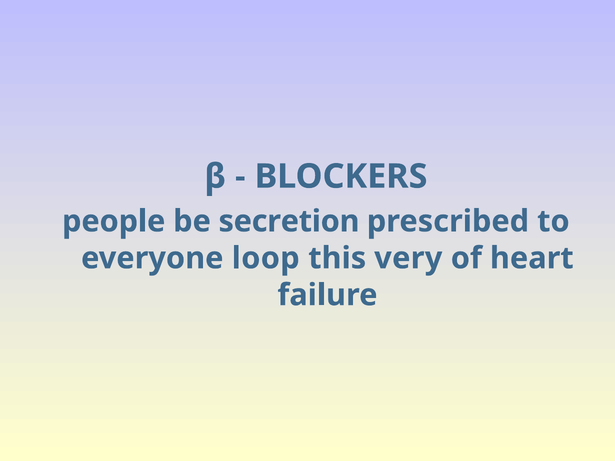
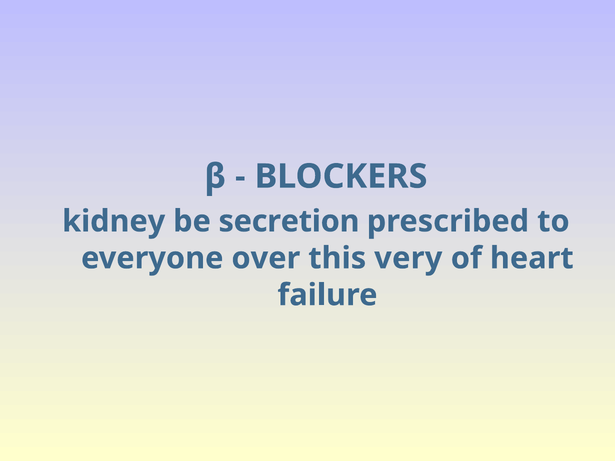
people: people -> kidney (114, 221)
loop: loop -> over (266, 258)
